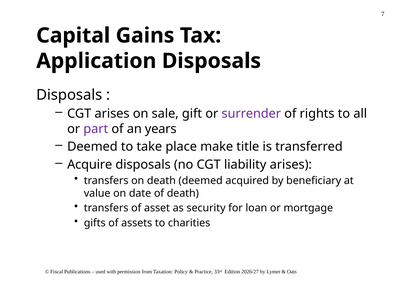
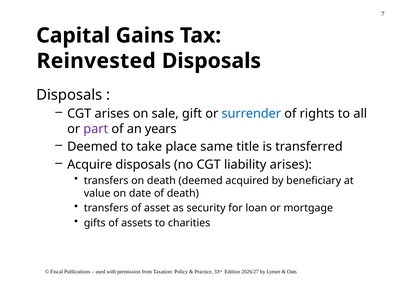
Application: Application -> Reinvested (96, 61)
surrender colour: purple -> blue (251, 114)
make: make -> same (217, 147)
